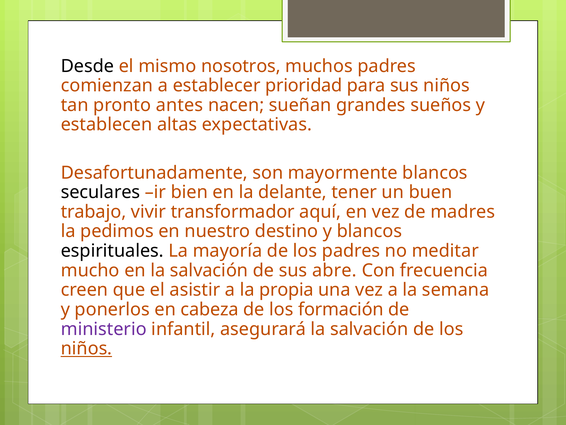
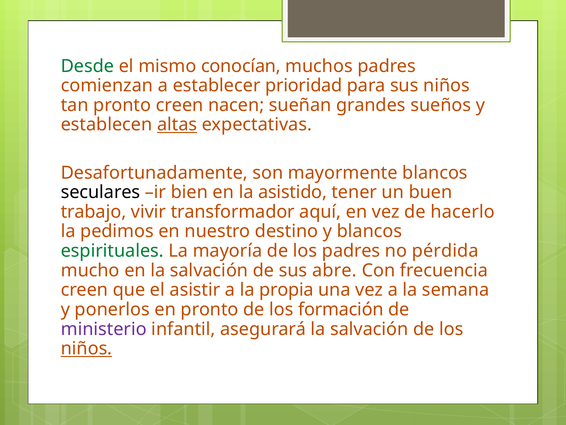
Desde colour: black -> green (87, 66)
nosotros: nosotros -> conocían (241, 66)
pronto antes: antes -> creen (180, 105)
altas underline: none -> present (177, 125)
delante: delante -> asistido (293, 192)
madres: madres -> hacerlo (463, 212)
espirituales colour: black -> green (112, 251)
meditar: meditar -> pérdida (445, 251)
en cabeza: cabeza -> pronto (210, 309)
